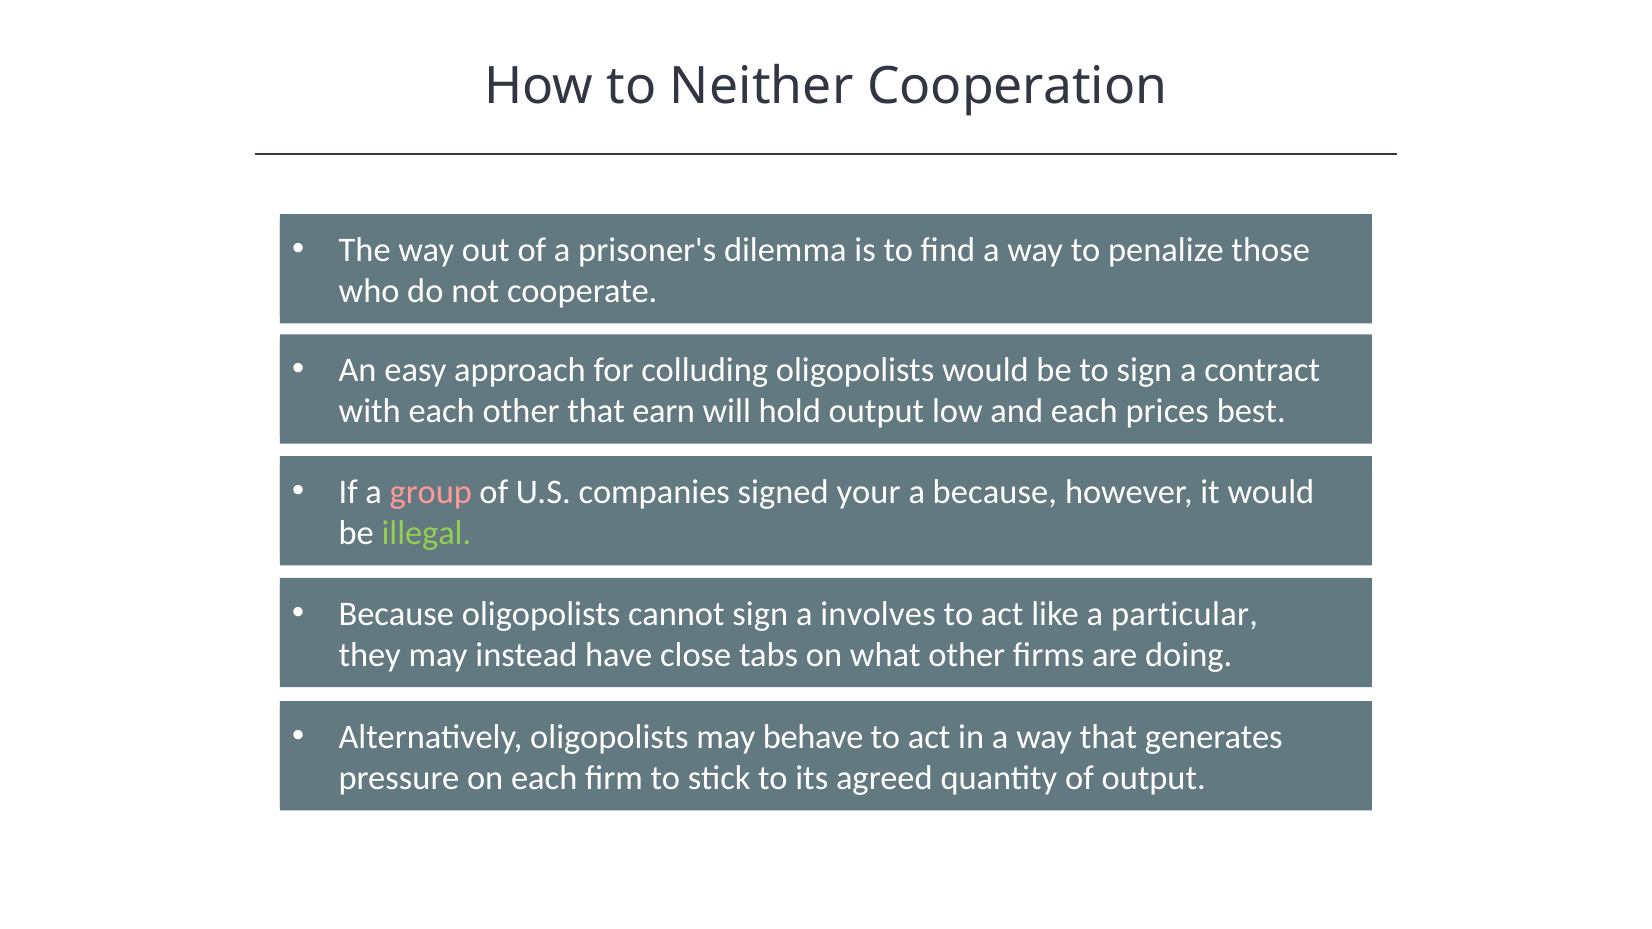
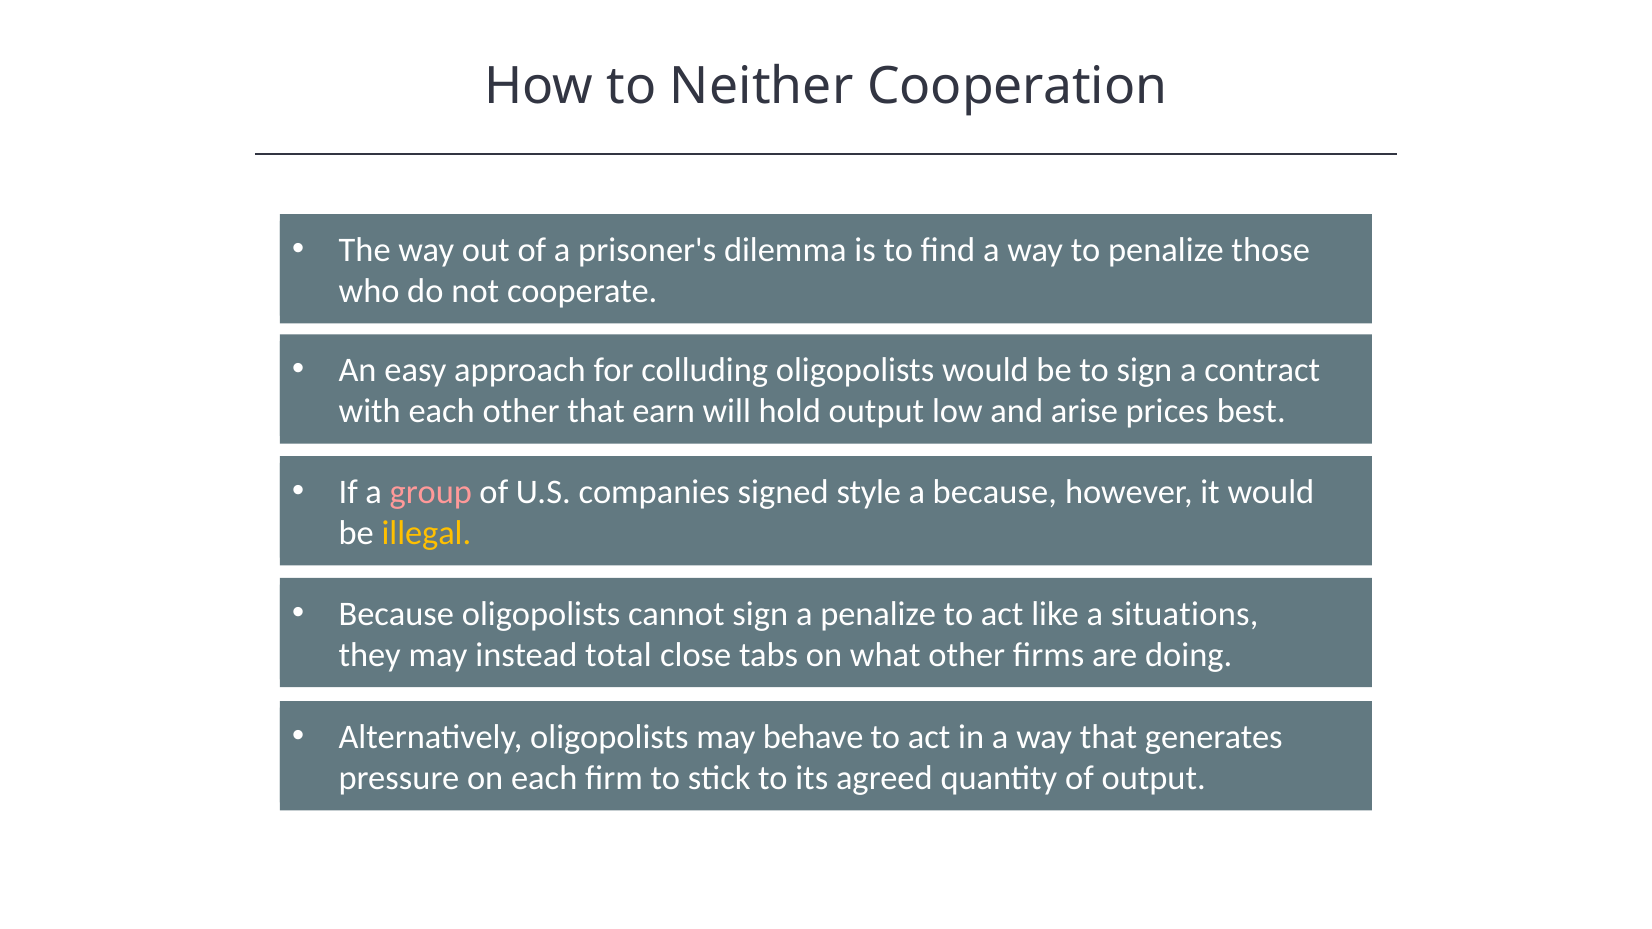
and each: each -> arise (1084, 412)
your: your -> style (869, 492)
illegal colour: light green -> yellow (426, 533)
a involves: involves -> penalize (878, 614)
particular: particular -> situations (1185, 614)
have: have -> total (619, 655)
